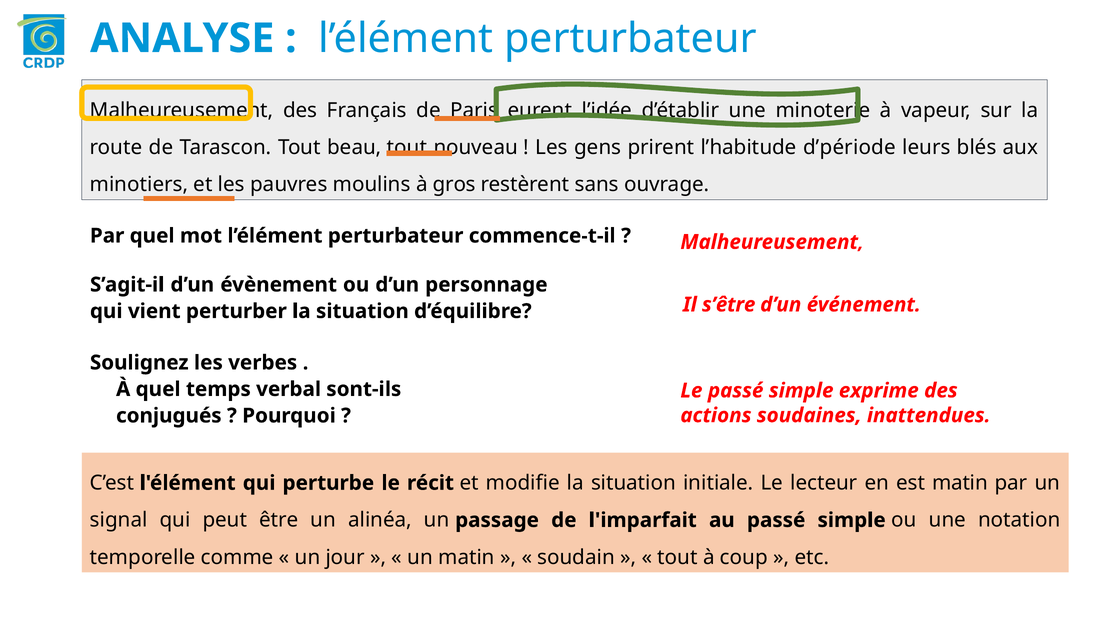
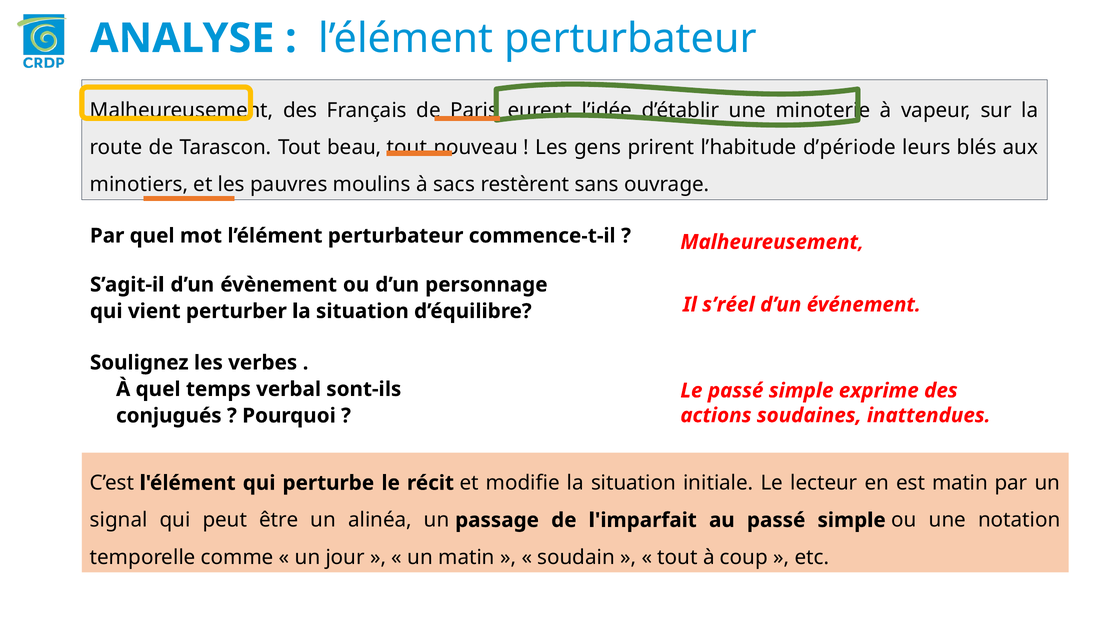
gros: gros -> sacs (454, 185)
s’être: s’être -> s’réel (729, 305)
